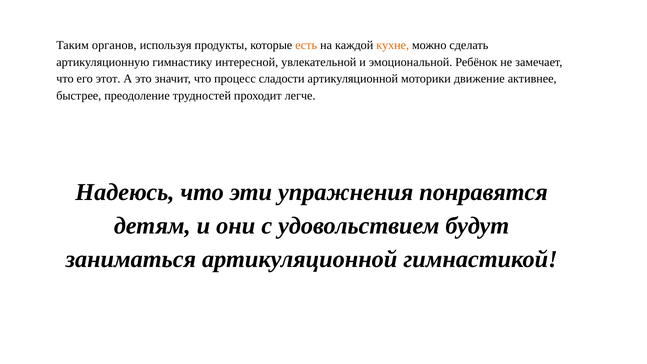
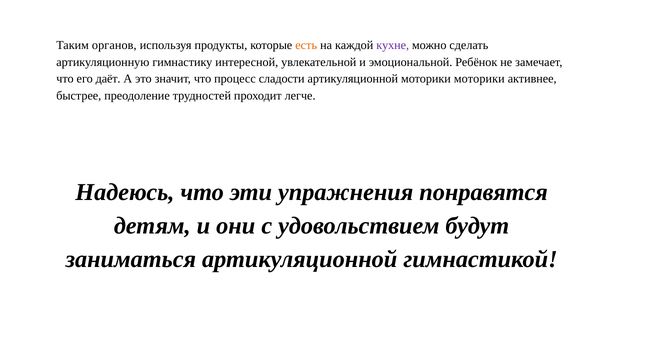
кухне colour: orange -> purple (393, 45)
этот: этот -> даёт (108, 79)
моторики движение: движение -> моторики (479, 79)
